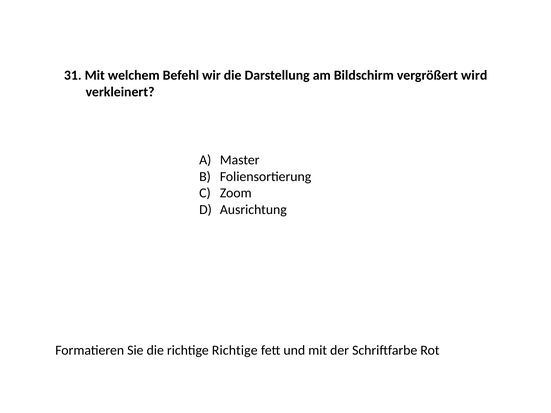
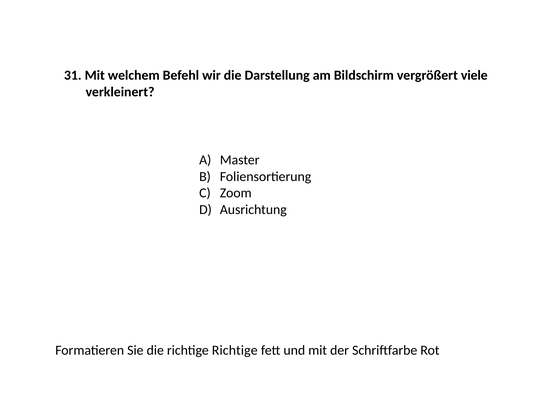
wird: wird -> viele (474, 75)
